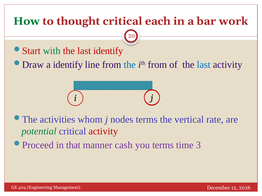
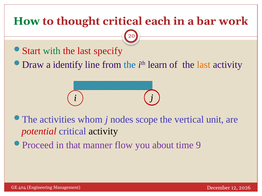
last identify: identify -> specify (108, 51)
ith from: from -> learn (157, 65)
last colour: blue -> orange (204, 65)
nodes terms: terms -> scope (147, 120)
rate: rate -> unit (215, 120)
potential colour: green -> red (39, 132)
activity colour: red -> black (103, 132)
cash: cash -> flow (124, 145)
you terms: terms -> about (163, 145)
3: 3 -> 9 (198, 145)
